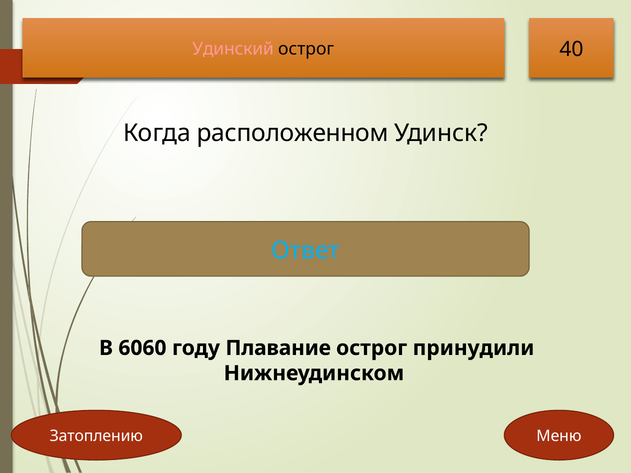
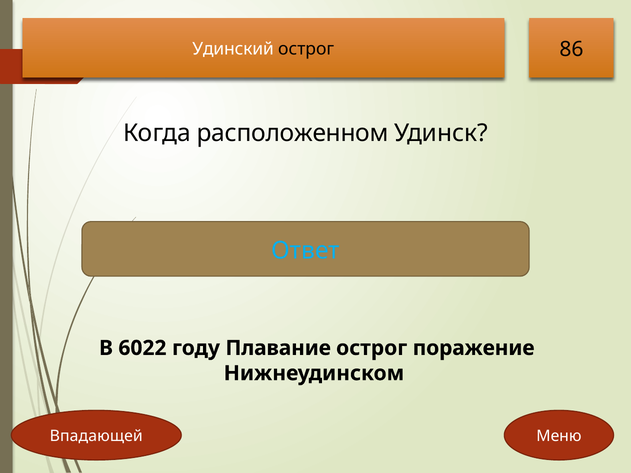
Удинский colour: pink -> white (233, 49)
40: 40 -> 86 (571, 49)
6060: 6060 -> 6022 (142, 348)
принудили: принудили -> поражение (474, 348)
Затоплению: Затоплению -> Впадающей (96, 436)
